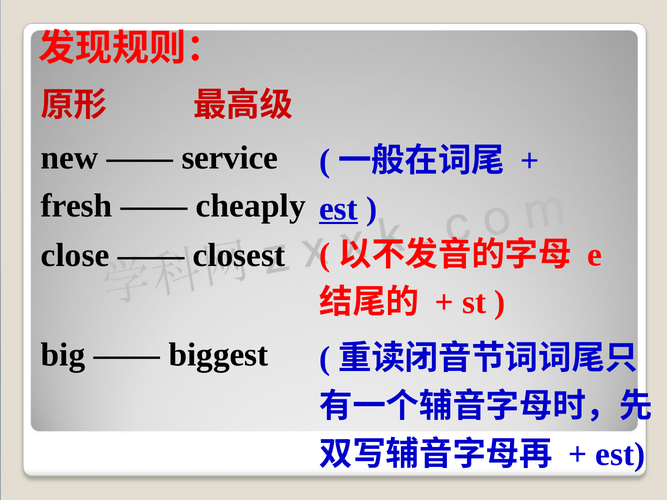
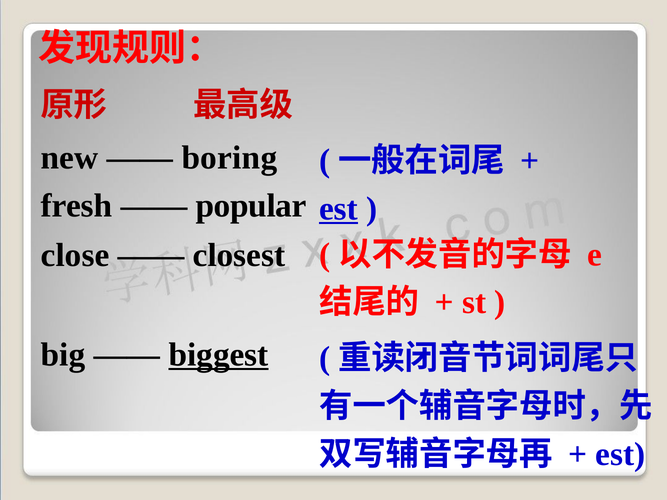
service: service -> boring (230, 158)
cheaply: cheaply -> popular (251, 206)
biggest underline: none -> present (219, 355)
